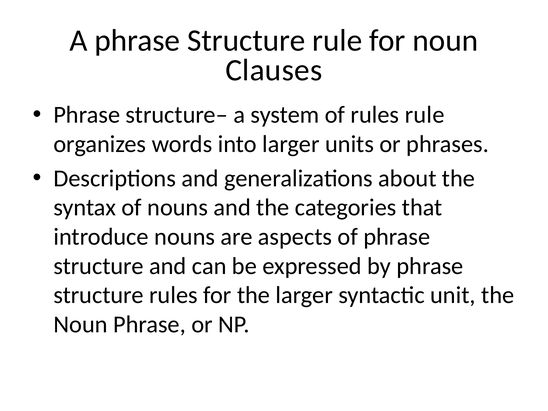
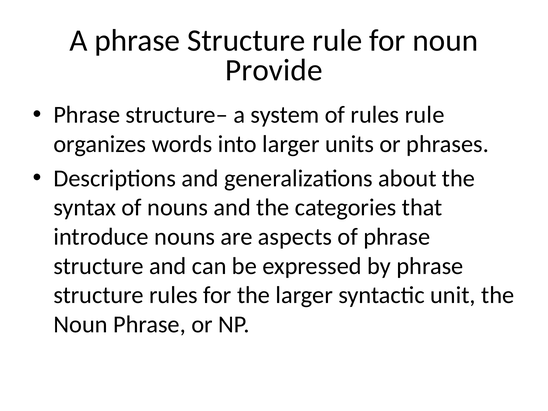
Clauses: Clauses -> Provide (274, 70)
